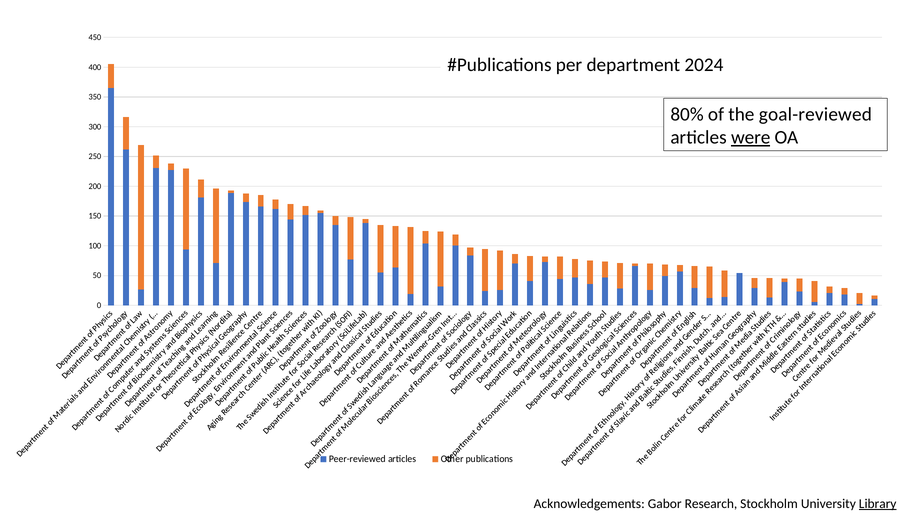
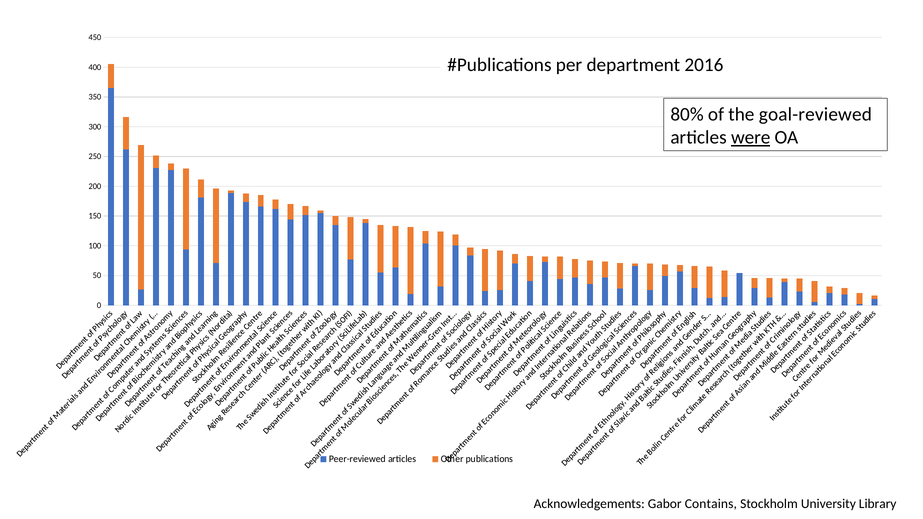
2024: 2024 -> 2016 (704, 65)
Research: Research -> Contains (711, 504)
Library underline: present -> none (878, 504)
